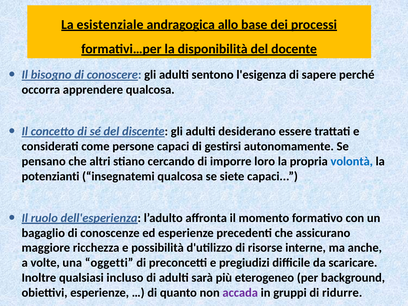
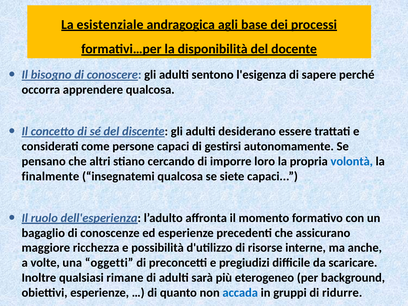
allo: allo -> agli (228, 25)
potenzianti: potenzianti -> finalmente (50, 176)
incluso: incluso -> rimane (125, 278)
accada colour: purple -> blue (240, 293)
